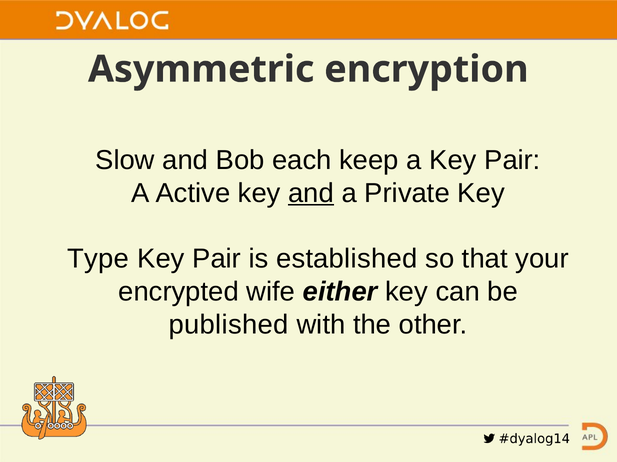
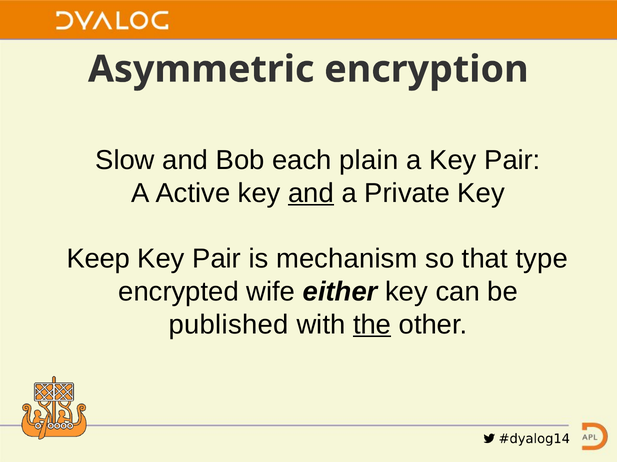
keep: keep -> plain (369, 160)
Type: Type -> Keep (99, 259)
established: established -> mechanism (347, 259)
your: your -> type (542, 259)
the underline: none -> present (372, 325)
